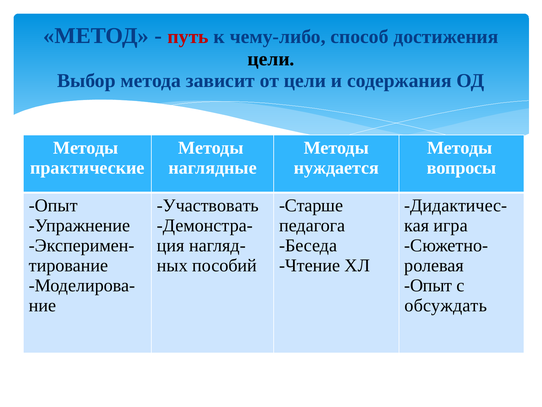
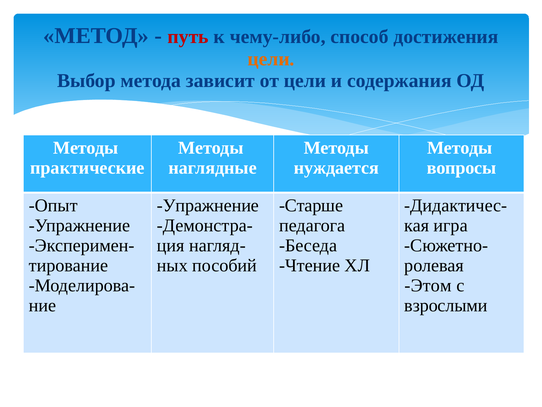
цели colour: black -> orange (271, 59)
Участвовать: Участвовать -> Упражнение (208, 205)
Опыт: Опыт -> Этом (428, 285)
обсуждать: обсуждать -> взрослыми (446, 305)
